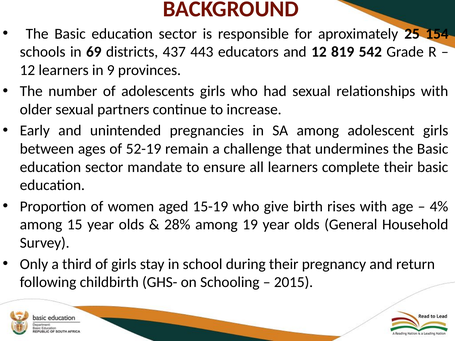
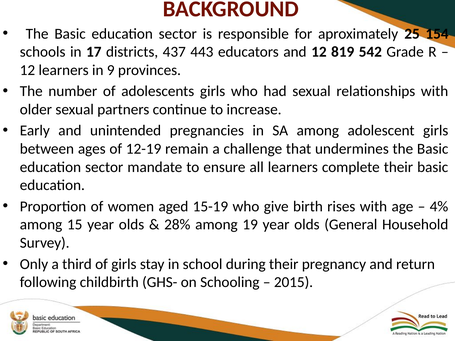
69: 69 -> 17 (94, 52)
52-19: 52-19 -> 12-19 (144, 149)
